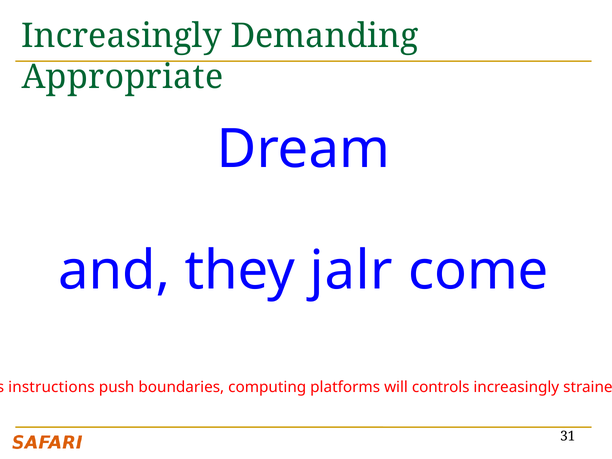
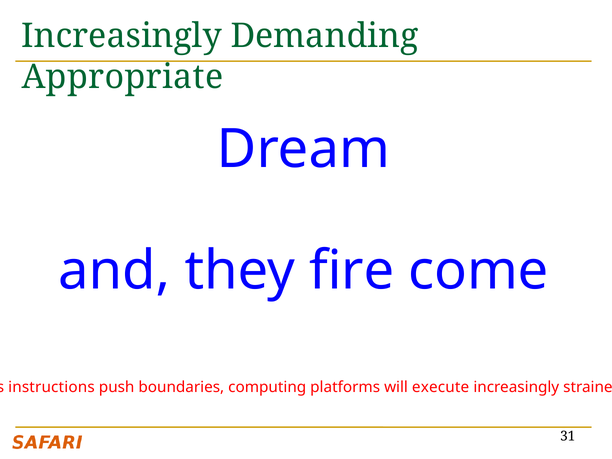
jalr: jalr -> fire (352, 271)
controls: controls -> execute (441, 387)
